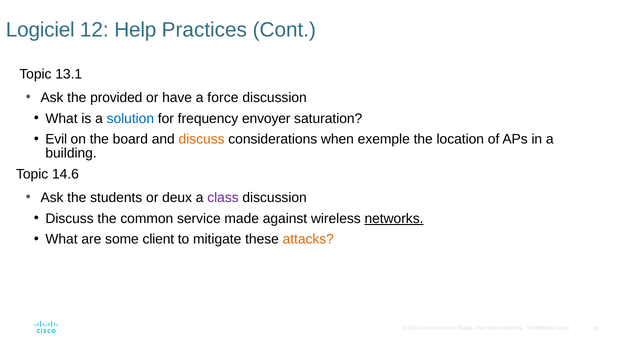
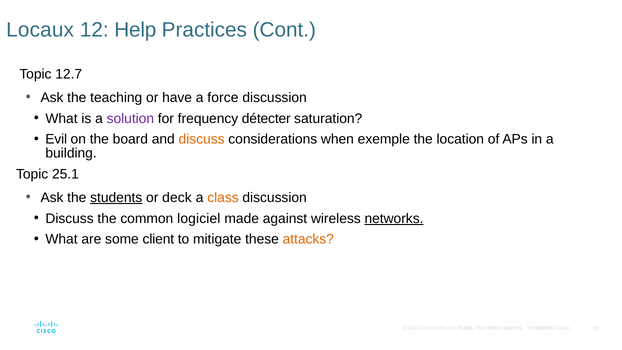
Logiciel: Logiciel -> Locaux (40, 30)
13.1: 13.1 -> 12.7 (69, 74)
provided: provided -> teaching (116, 98)
solution colour: blue -> purple (130, 118)
envoyer: envoyer -> détecter (266, 118)
14.6: 14.6 -> 25.1 (65, 174)
students underline: none -> present (116, 198)
deux: deux -> deck (177, 198)
class colour: purple -> orange (223, 198)
service: service -> logiciel (199, 218)
